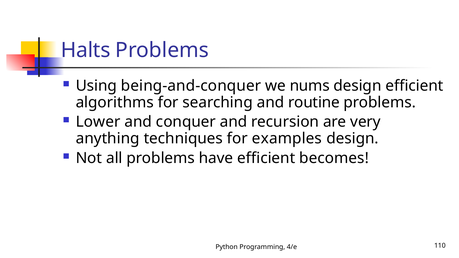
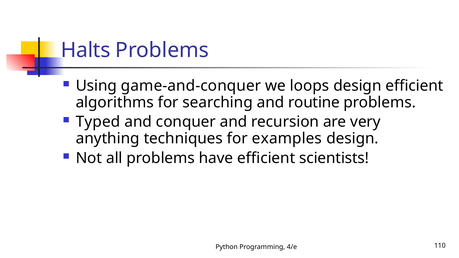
being-and-conquer: being-and-conquer -> game-and-conquer (191, 86)
nums: nums -> loops (310, 86)
Lower: Lower -> Typed (98, 122)
becomes: becomes -> scientists (334, 158)
